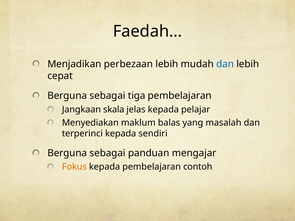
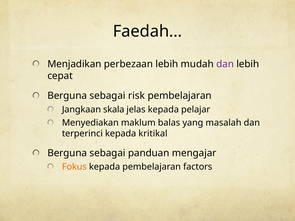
dan colour: blue -> purple (225, 64)
tiga: tiga -> risk (137, 96)
sendiri: sendiri -> kritikal (153, 134)
contoh: contoh -> factors (198, 167)
